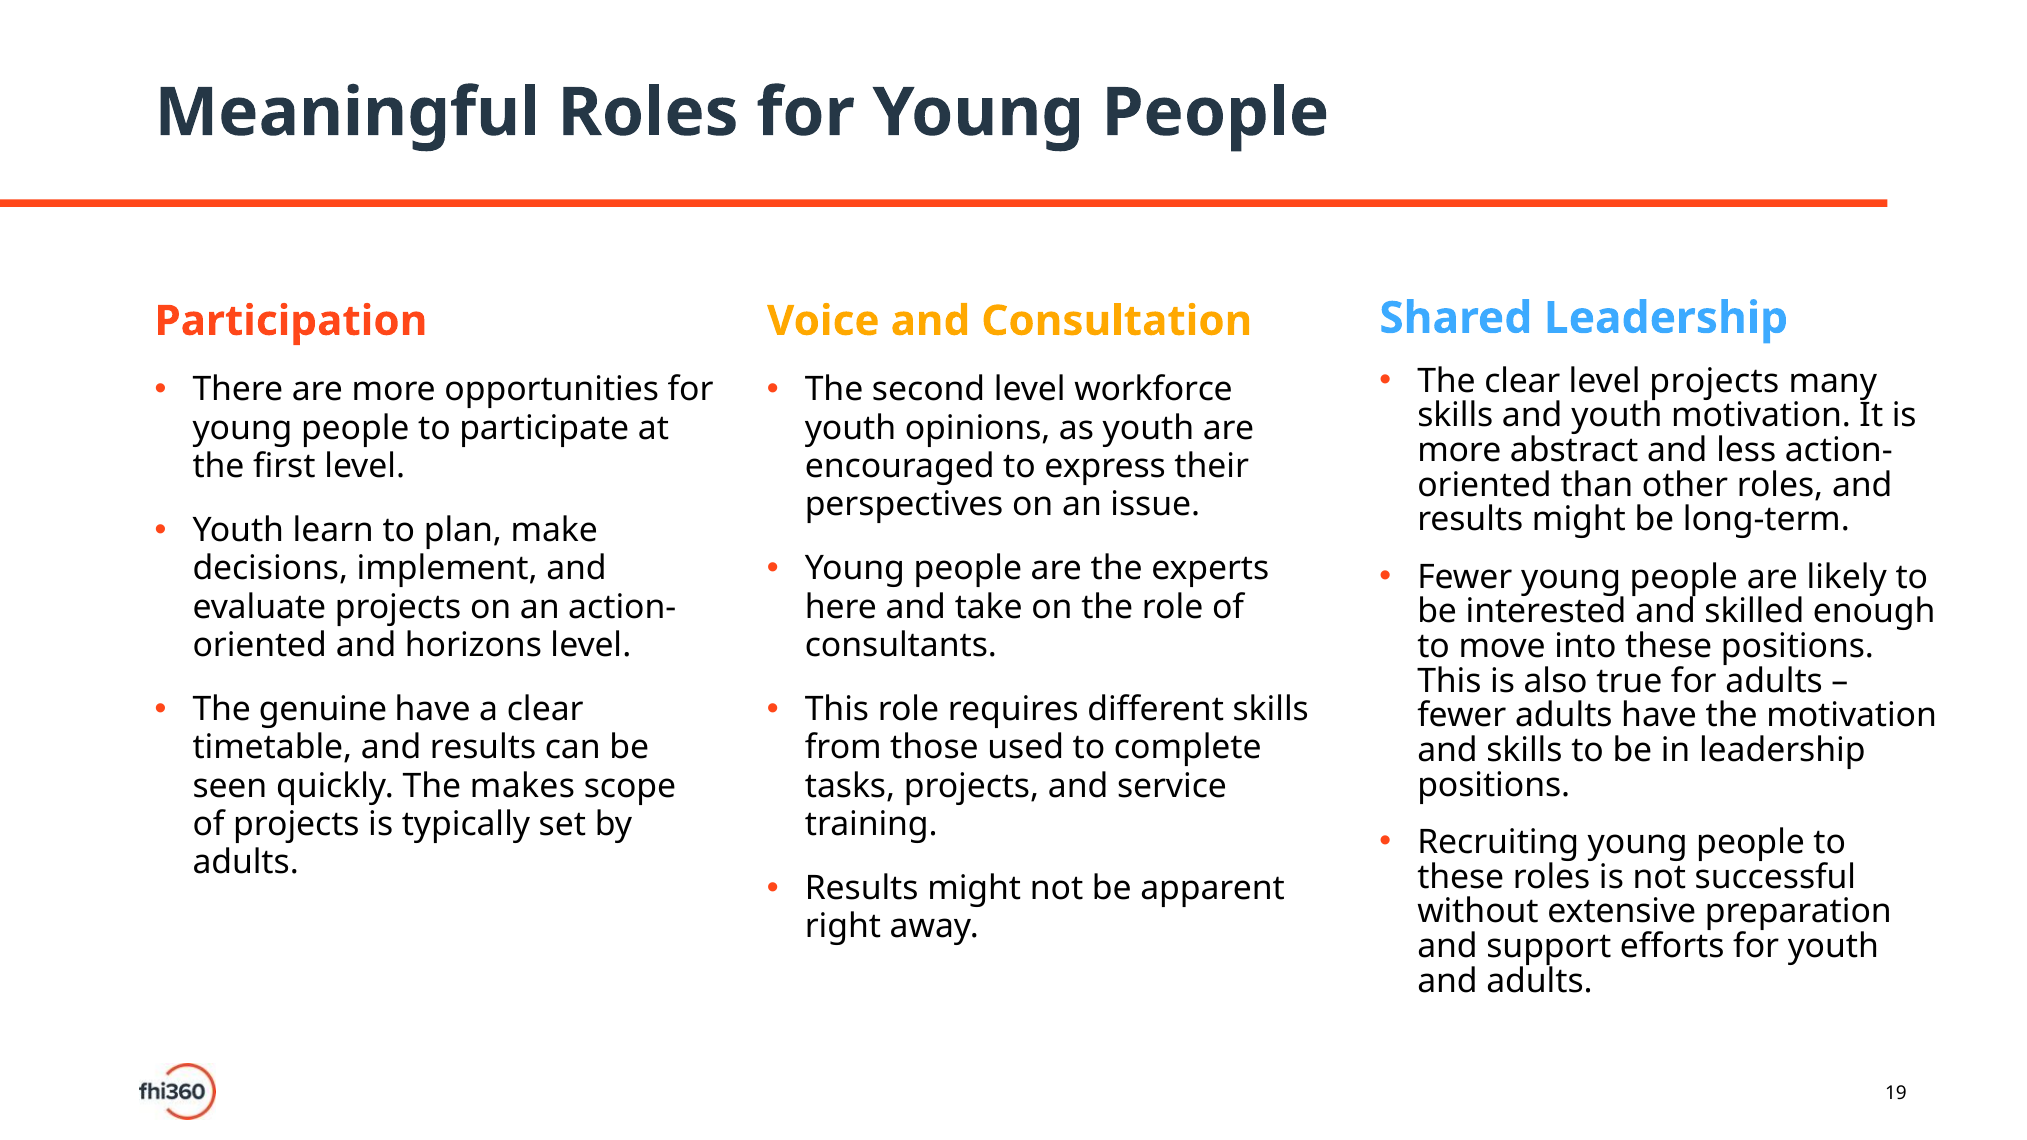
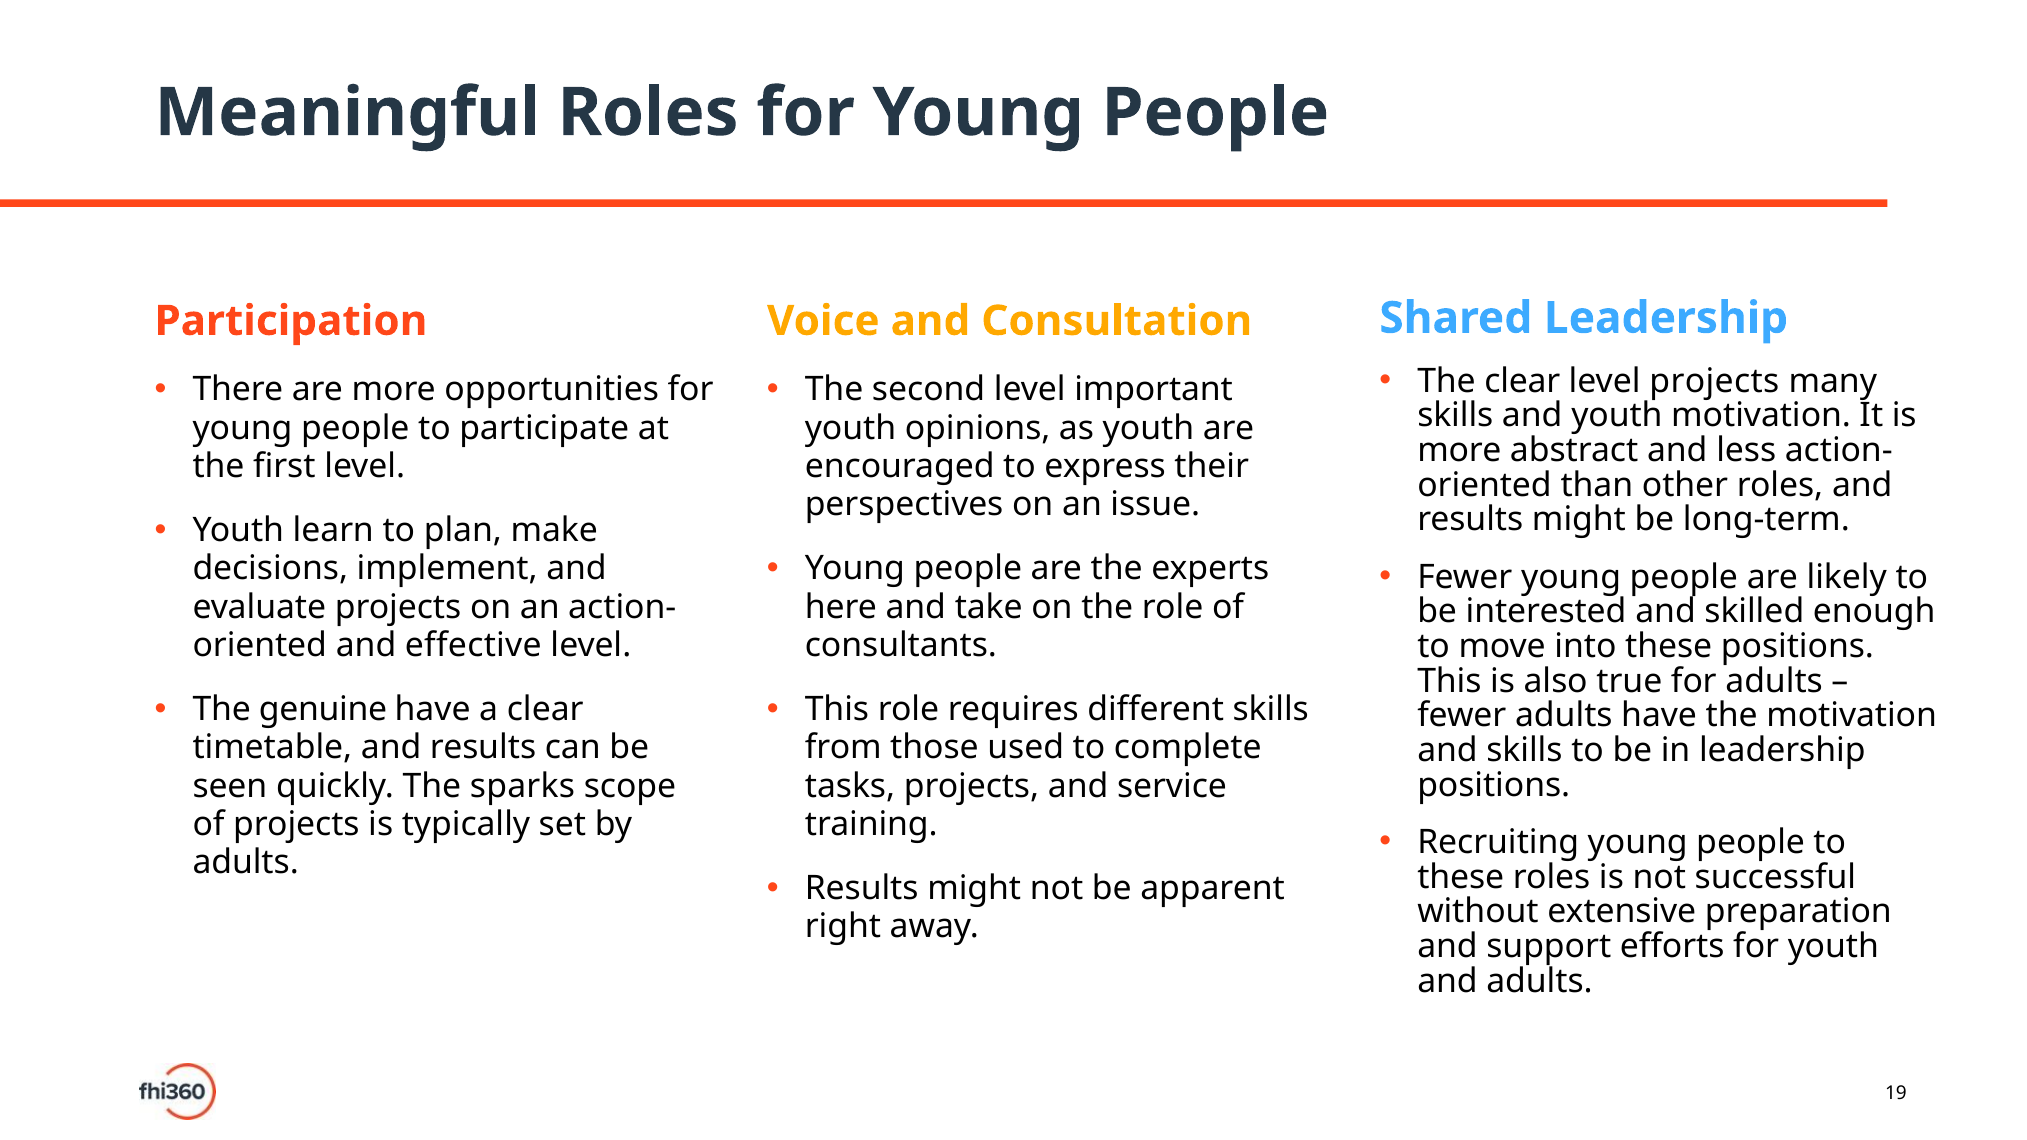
workforce: workforce -> important (1154, 390)
horizons: horizons -> effective (473, 645)
makes: makes -> sparks (522, 786)
